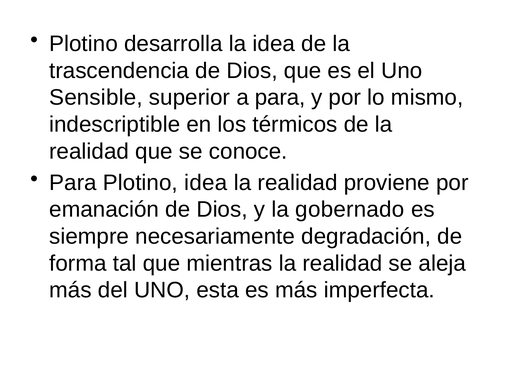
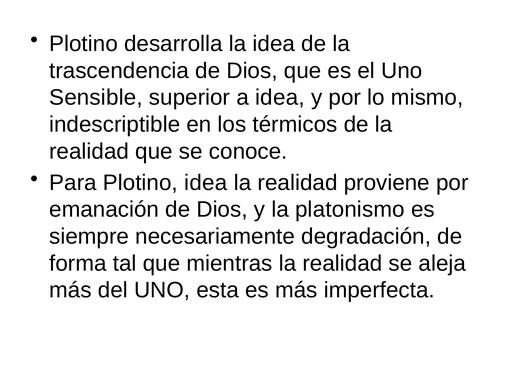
a para: para -> idea (280, 98)
gobernado: gobernado -> platonismo (350, 210)
